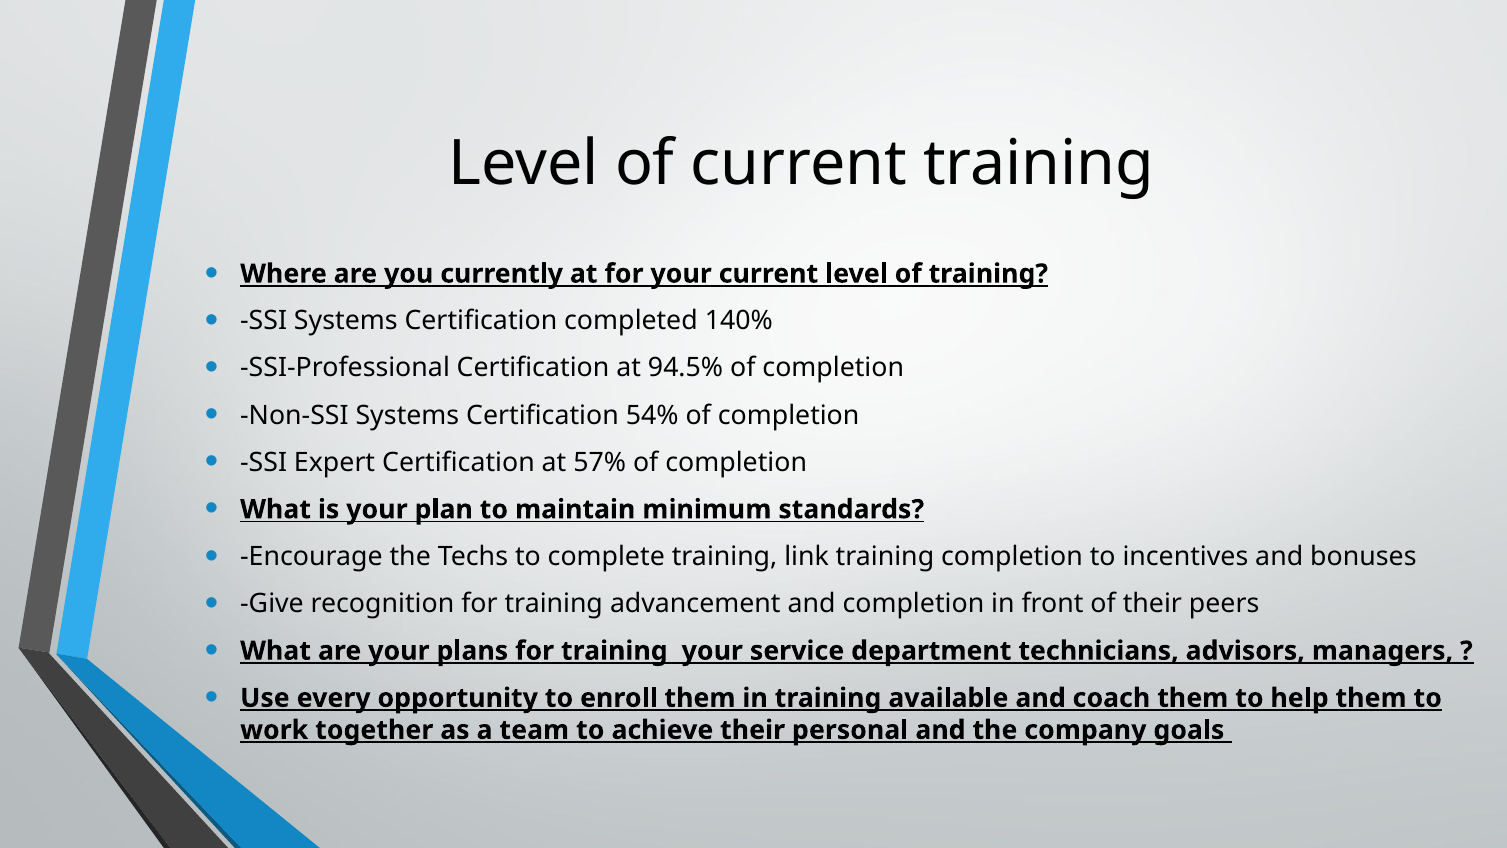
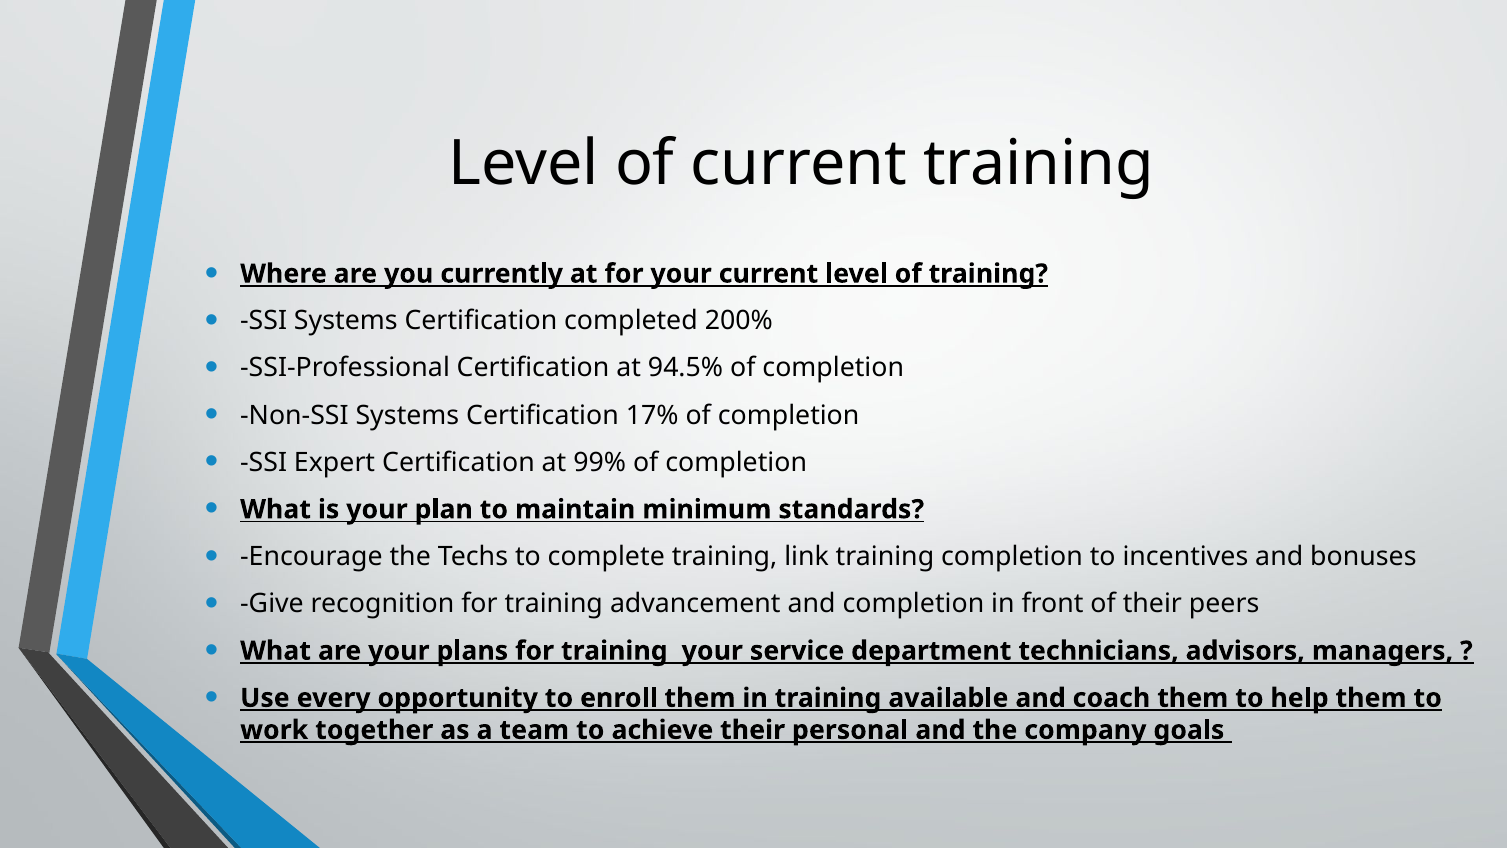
140%: 140% -> 200% (739, 321)
54%: 54% -> 17% (652, 415)
57%: 57% -> 99% (600, 462)
